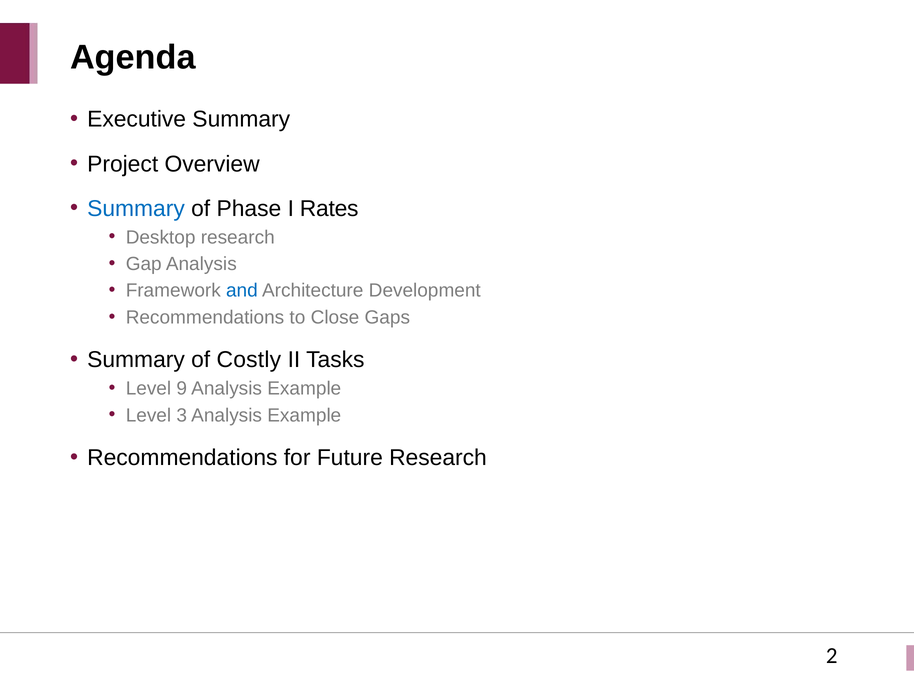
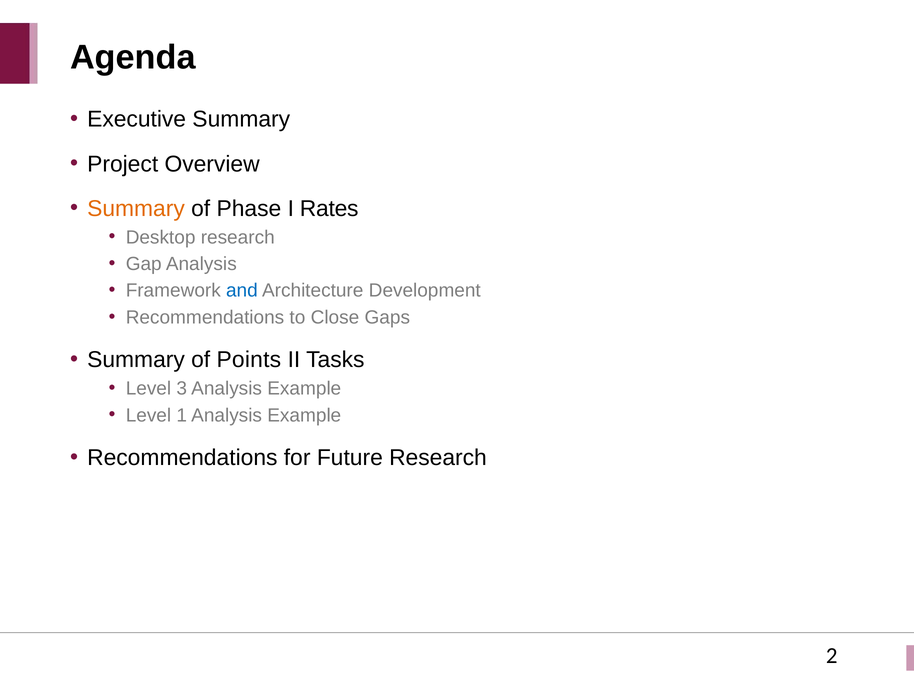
Summary colour: blue -> orange (136, 208)
Costly: Costly -> Points (249, 360)
9: 9 -> 3 (182, 388)
3: 3 -> 1 (182, 415)
